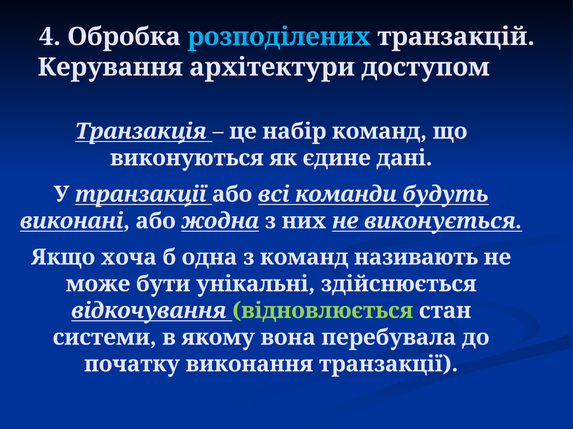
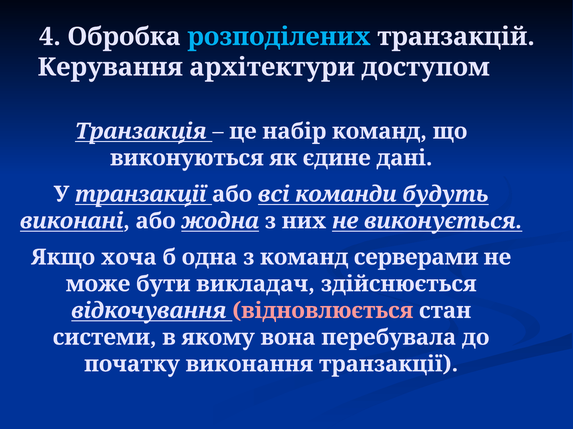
називають: називають -> серверами (416, 258)
унікальні: унікальні -> викладач (256, 284)
відновлюється colour: light green -> pink (323, 311)
